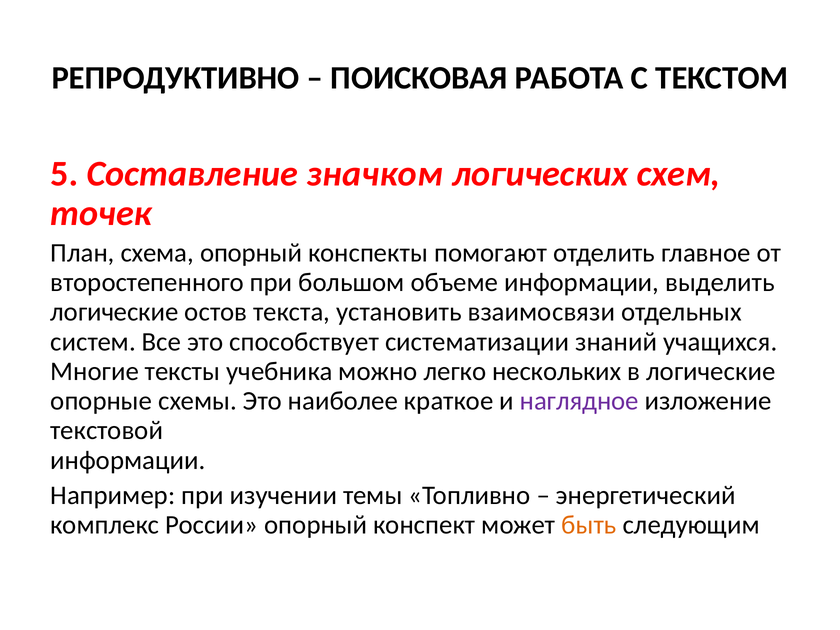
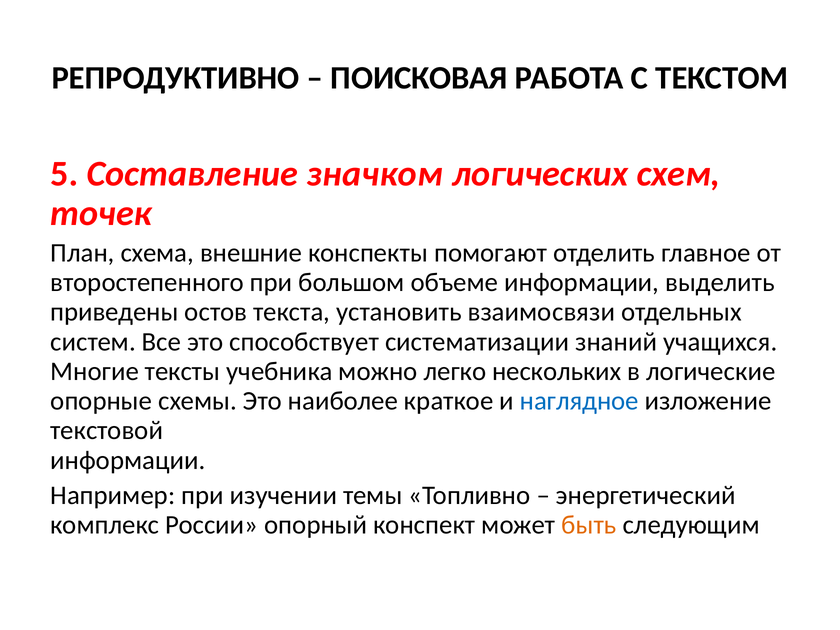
схема опорный: опорный -> внешние (251, 253)
логические: логические -> приведены (114, 312)
наглядное colour: purple -> blue (579, 401)
